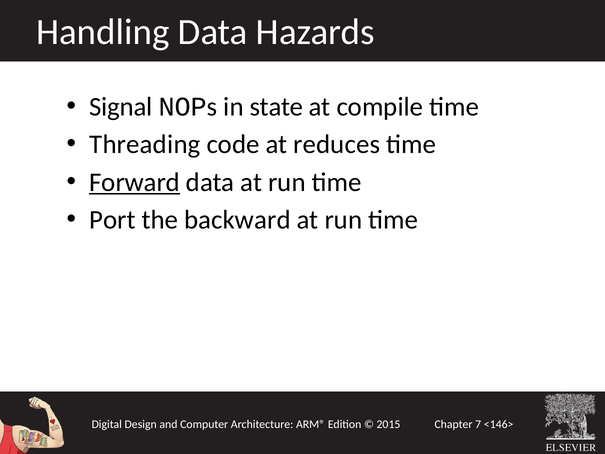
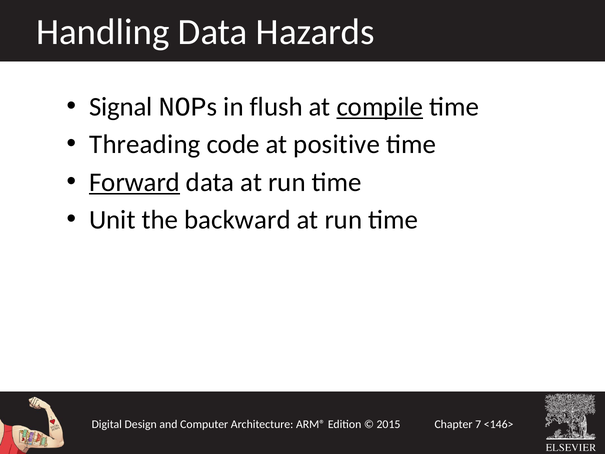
state: state -> flush (276, 107)
compile underline: none -> present (380, 107)
reduces: reduces -> positive (337, 144)
Port: Port -> Unit (112, 220)
